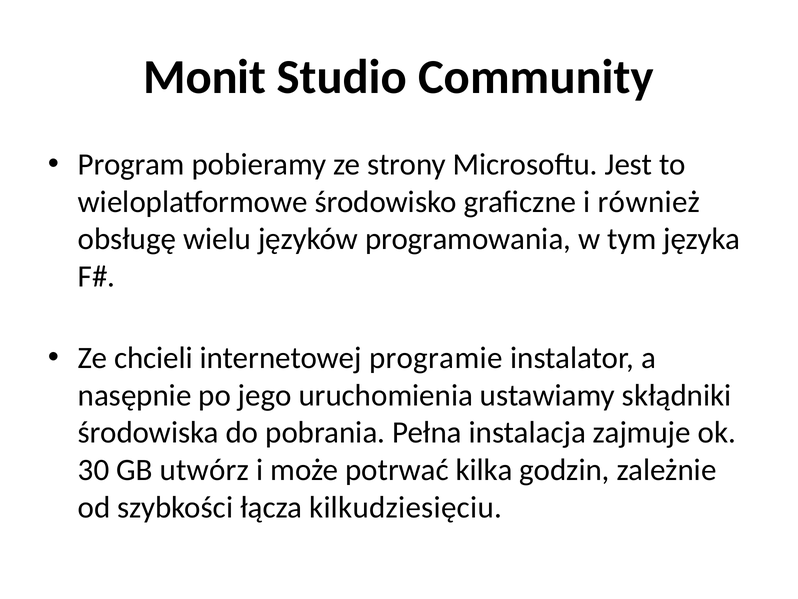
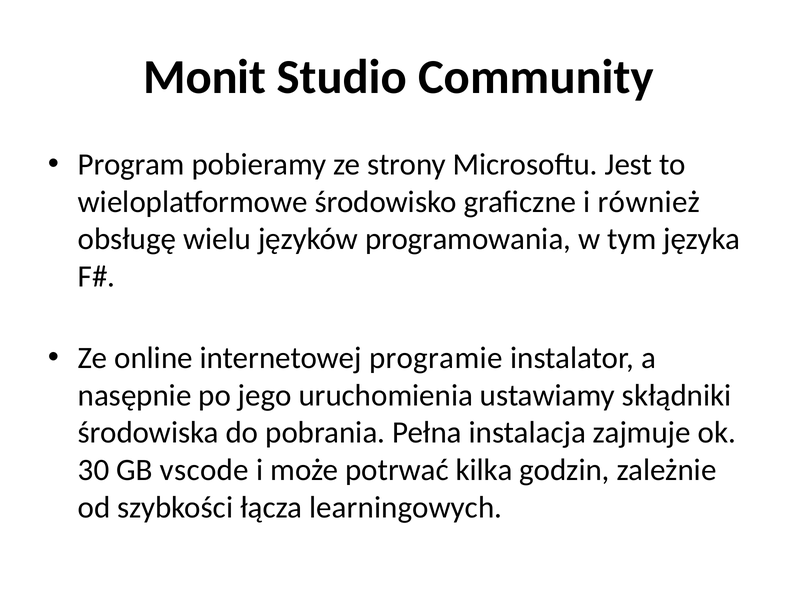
chcieli: chcieli -> online (154, 358)
utwórz: utwórz -> vscode (204, 470)
kilkudziesięciu: kilkudziesięciu -> learningowych (406, 507)
